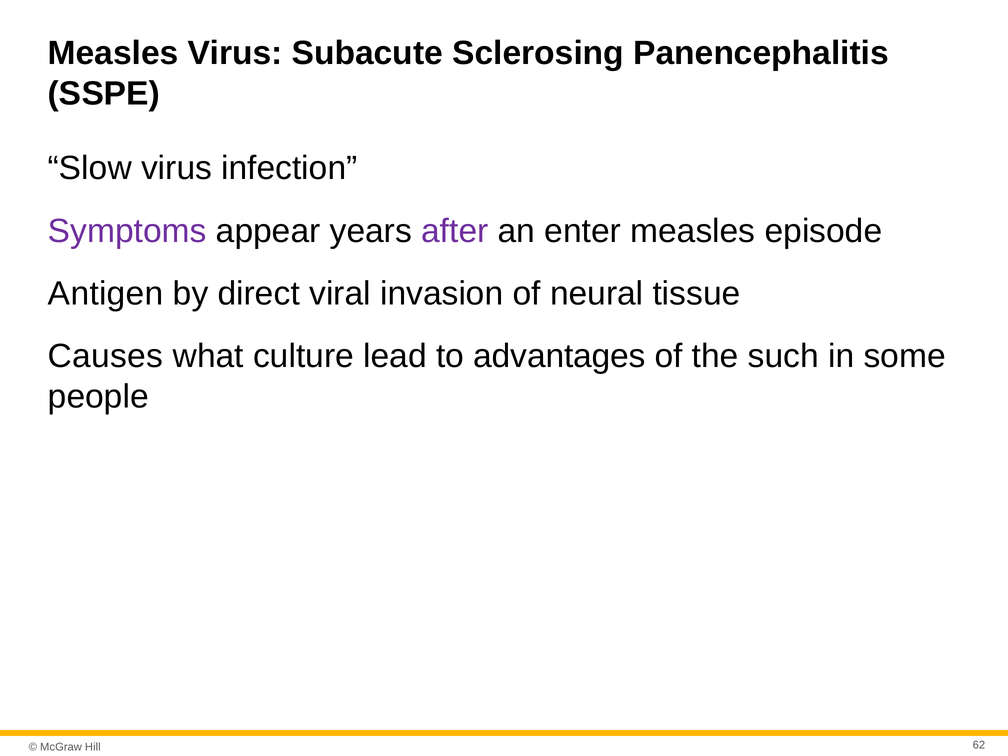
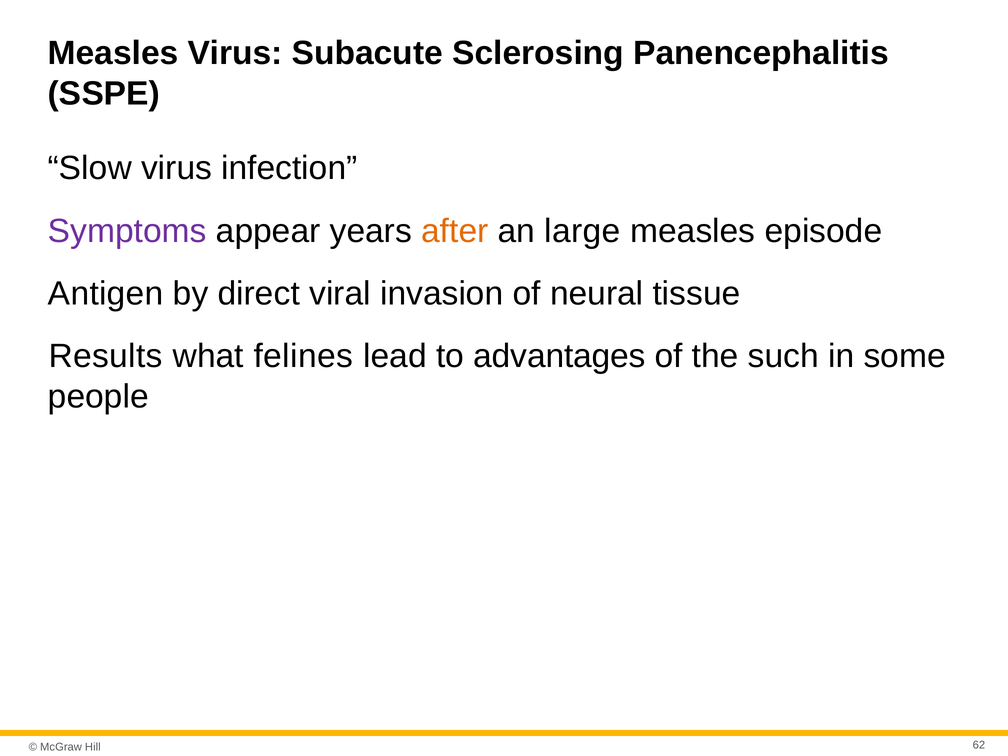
after colour: purple -> orange (455, 231)
enter: enter -> large (582, 231)
Causes: Causes -> Results (106, 356)
culture: culture -> felines (303, 356)
